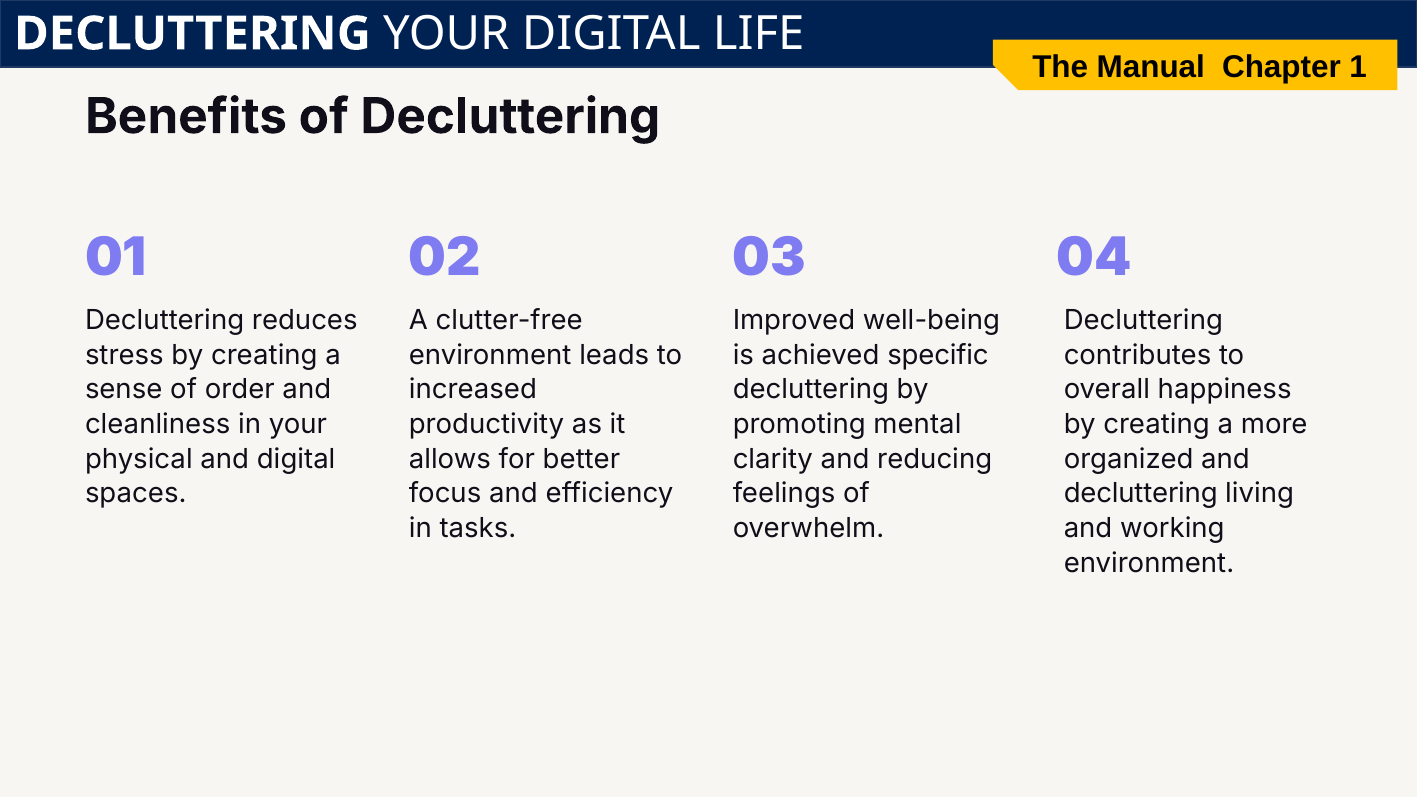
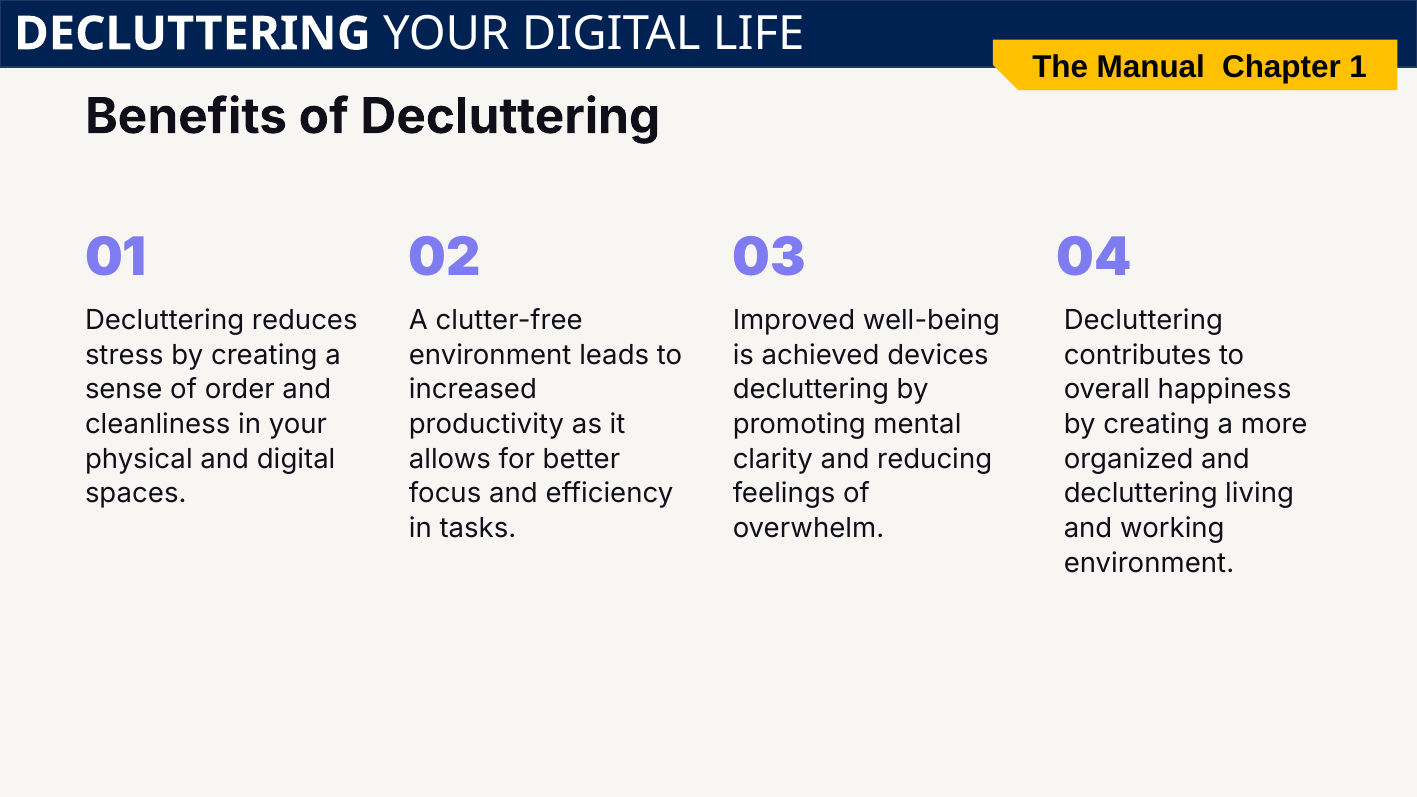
specific: specific -> devices (938, 355)
